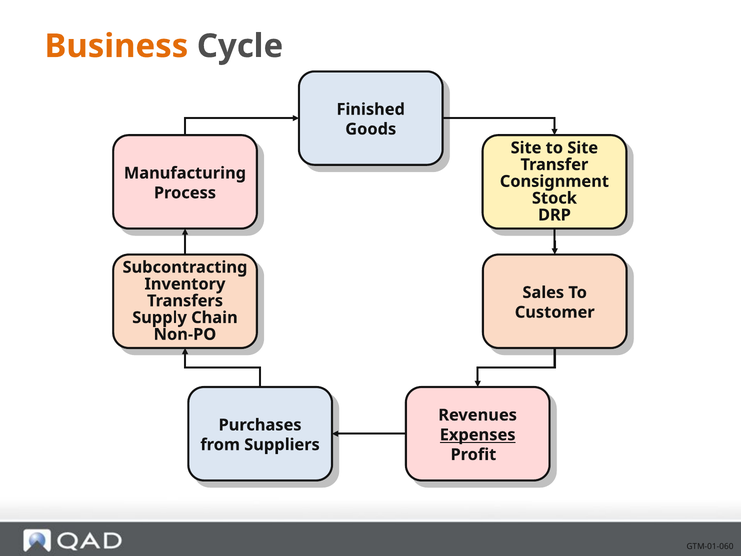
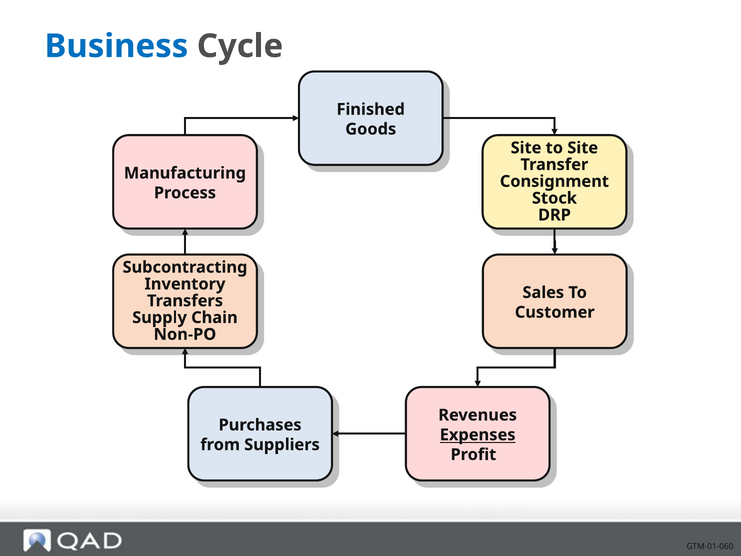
Business colour: orange -> blue (116, 46)
